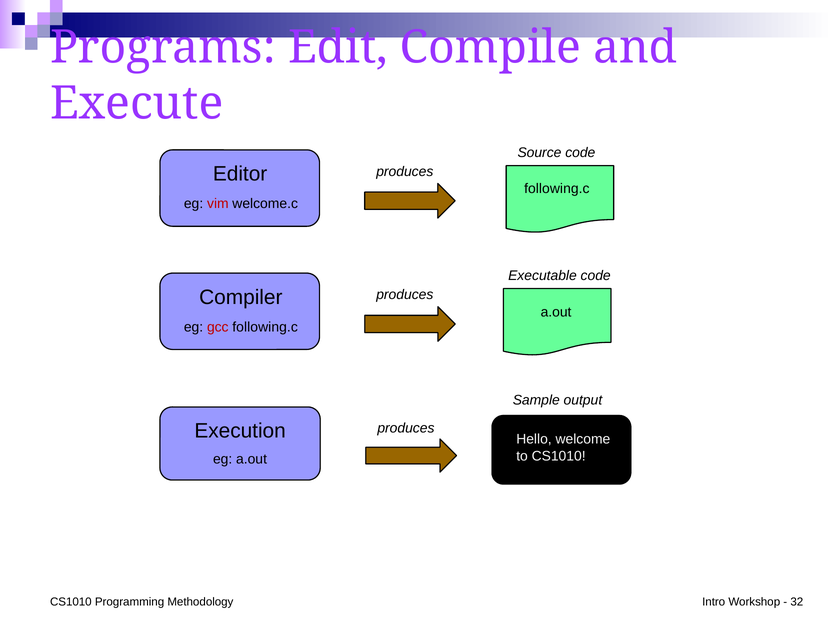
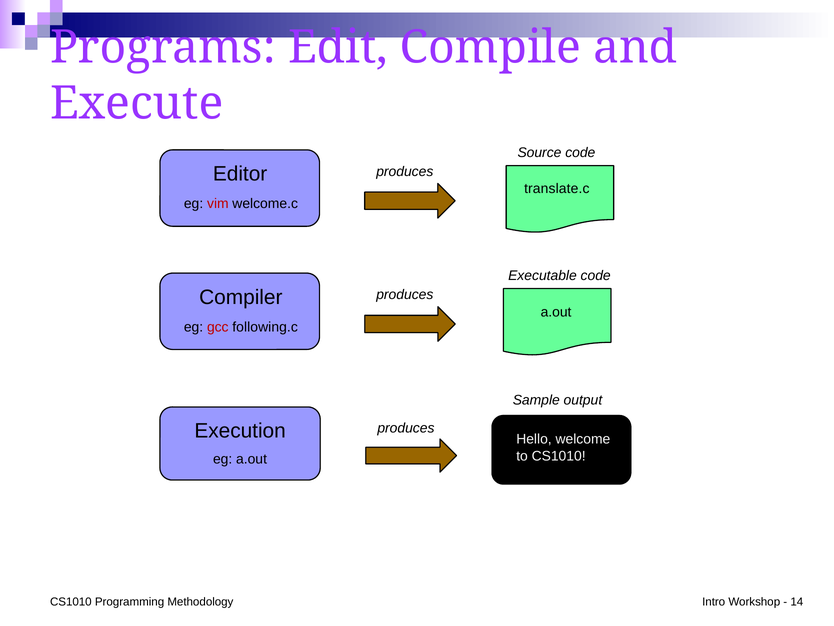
following.c: following.c -> translate.c (557, 188)
32: 32 -> 14 (797, 601)
